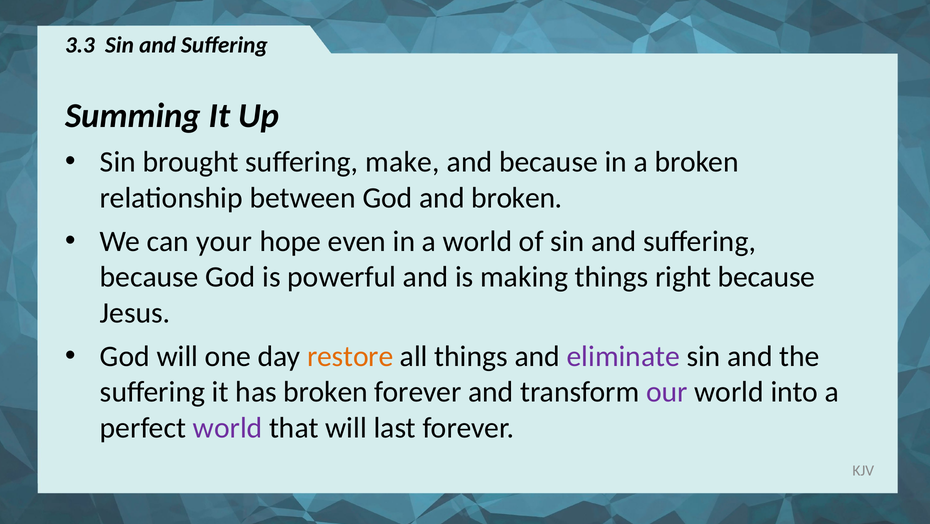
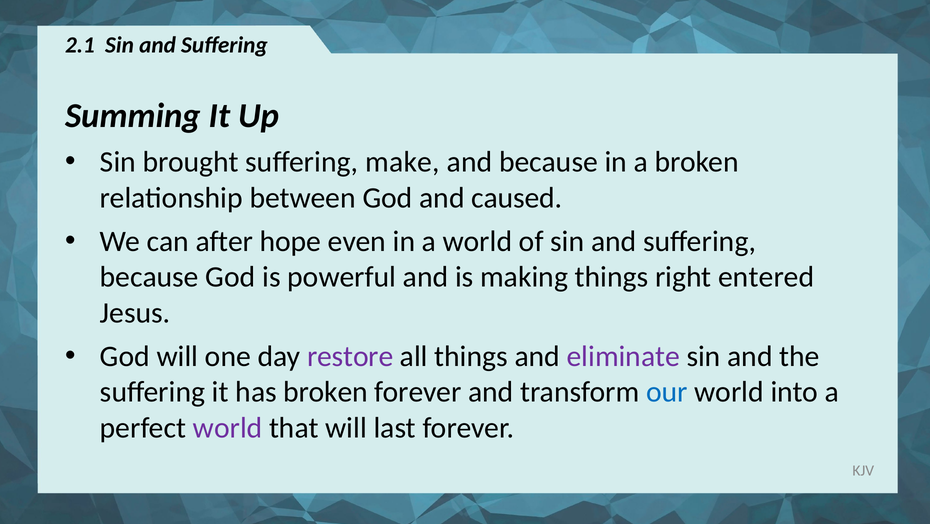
3.3: 3.3 -> 2.1 (80, 45)
and broken: broken -> caused (517, 198)
your: your -> after (224, 242)
right because: because -> entered (766, 277)
restore colour: orange -> purple (350, 357)
our colour: purple -> blue (667, 393)
